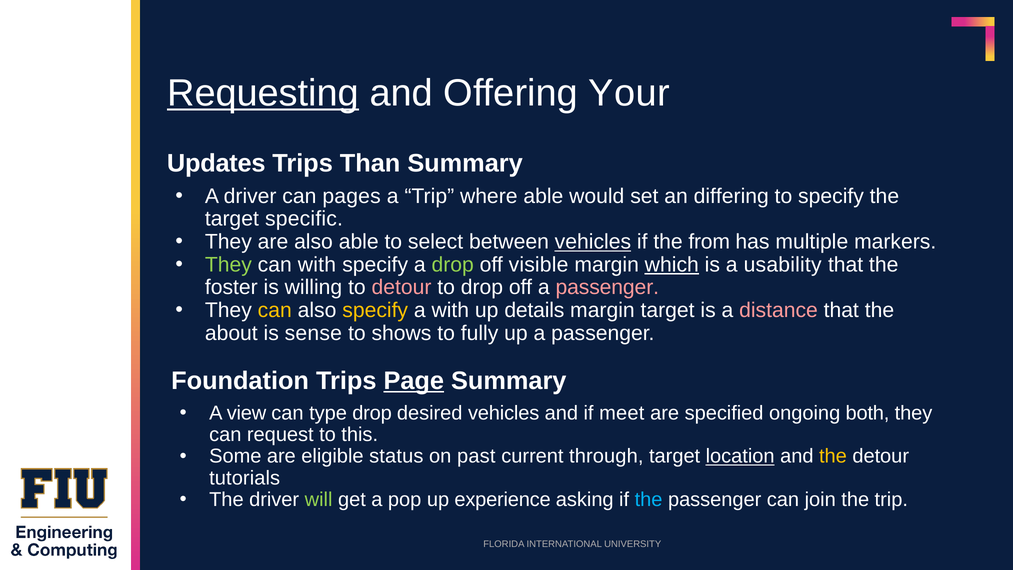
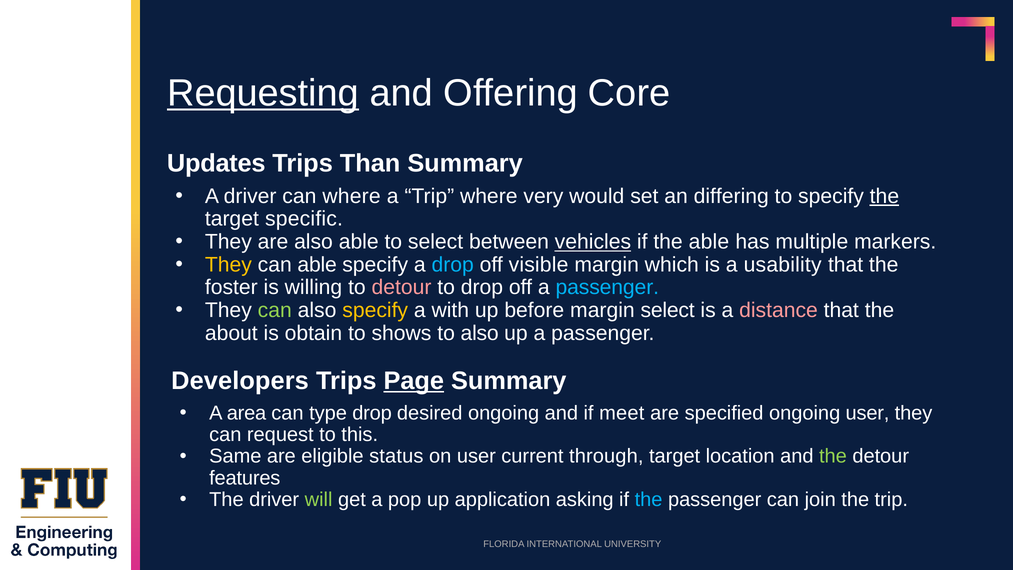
Your: Your -> Core (629, 93)
can pages: pages -> where (352, 196)
where able: able -> very (543, 196)
the underline: none -> present (884, 196)
the from: from -> able (709, 242)
They colour: light green -> yellow (228, 265)
can with: with -> able (317, 265)
drop colour: light green -> light blue (453, 265)
which underline: present -> none (672, 265)
passenger colour: pink -> light blue (607, 287)
can colour: yellow -> light green (275, 310)
details: details -> before (534, 310)
margin target: target -> select (668, 310)
sense: sense -> obtain (313, 333)
to fully: fully -> also (480, 333)
Foundation: Foundation -> Developers (240, 381)
view: view -> area (247, 413)
desired vehicles: vehicles -> ongoing (504, 413)
ongoing both: both -> user (867, 413)
Some: Some -> Same (235, 456)
on past: past -> user (476, 456)
location underline: present -> none (740, 456)
the colour: yellow -> light green (833, 456)
tutorials: tutorials -> features (245, 478)
experience: experience -> application (502, 500)
